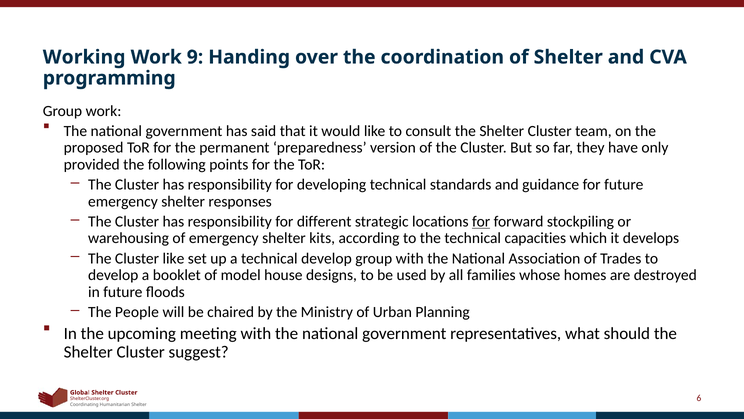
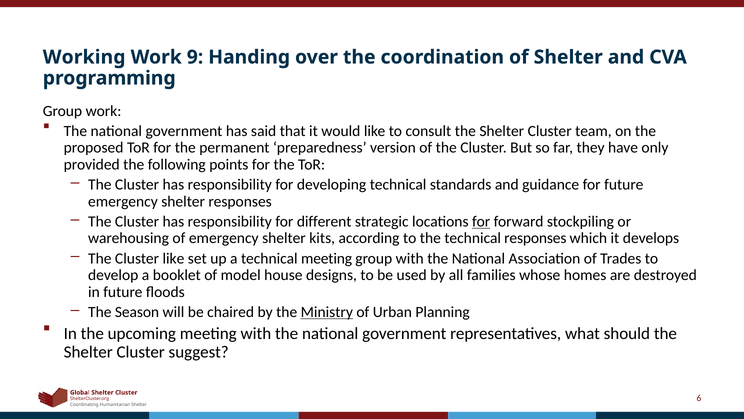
technical capacities: capacities -> responses (535, 238)
technical develop: develop -> meeting (327, 258)
People: People -> Season (137, 312)
Ministry underline: none -> present (327, 312)
